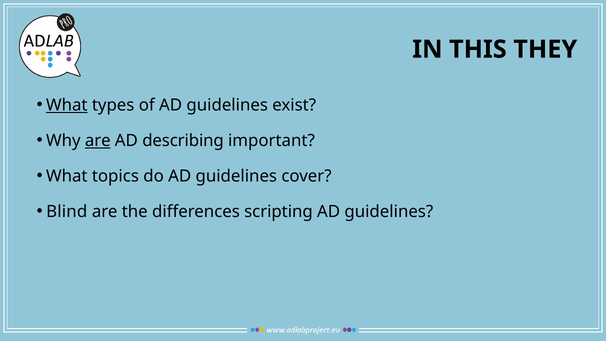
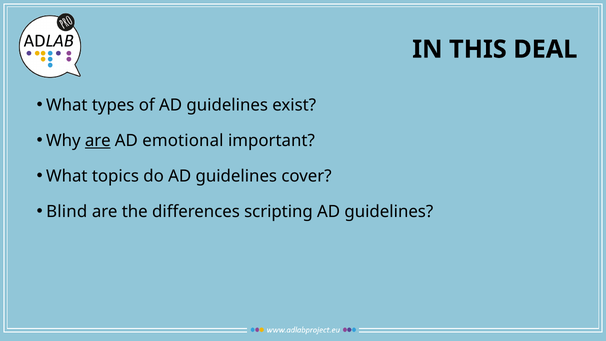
THEY: THEY -> DEAL (545, 49)
What underline: present -> none (67, 105)
describing: describing -> emotional (183, 141)
